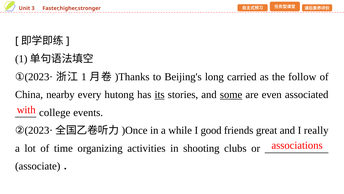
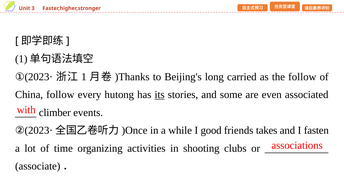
China nearby: nearby -> follow (60, 94)
some underline: present -> none (231, 94)
college: college -> climber (55, 112)
great: great -> takes (267, 130)
really: really -> fasten (316, 130)
